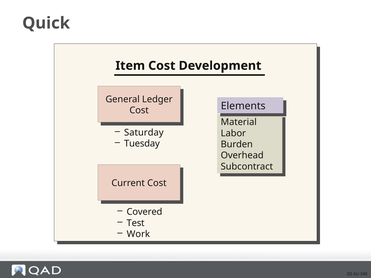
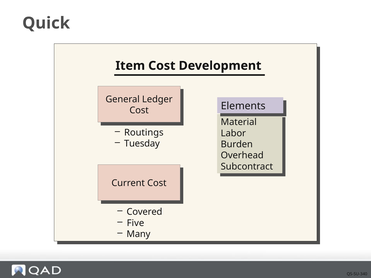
Saturday: Saturday -> Routings (144, 133)
Test: Test -> Five (135, 223)
Work: Work -> Many (138, 234)
